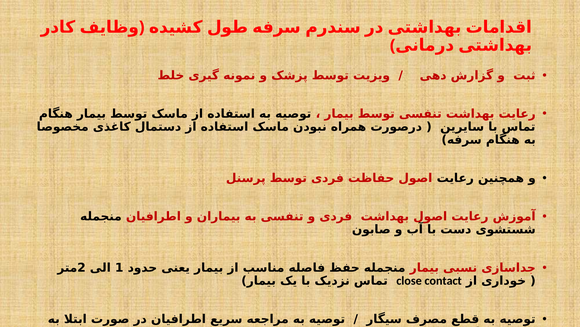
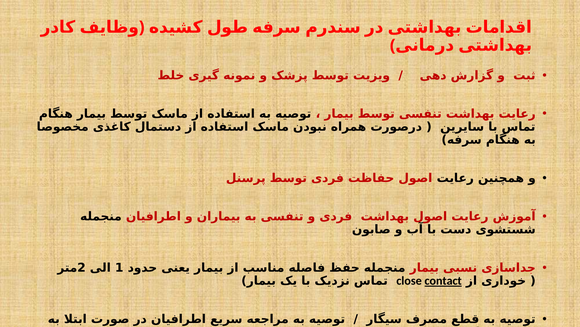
contact underline: none -> present (443, 280)
